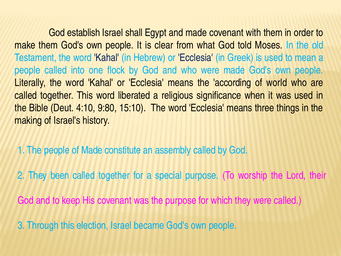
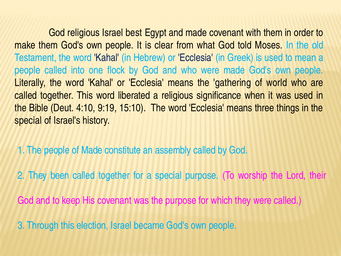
God establish: establish -> religious (84, 33)
shall: shall -> best (134, 33)
according: according -> gathering (232, 83)
9:80: 9:80 -> 9:19 (107, 108)
making: making -> special (28, 120)
